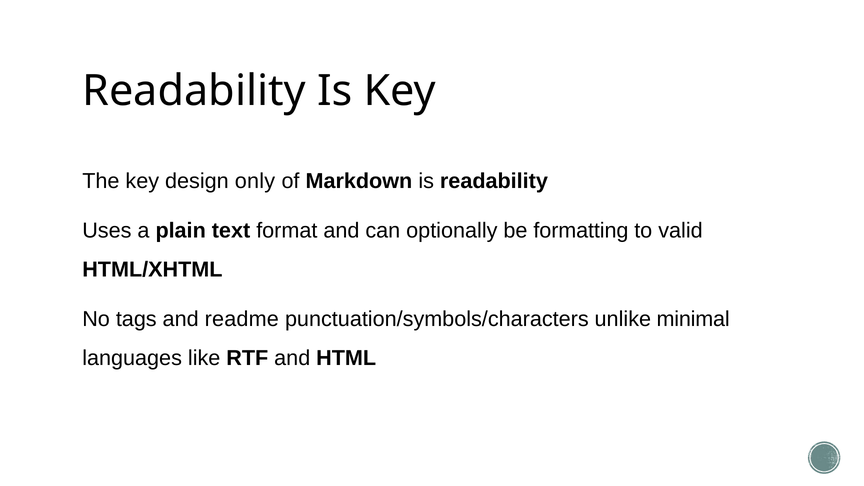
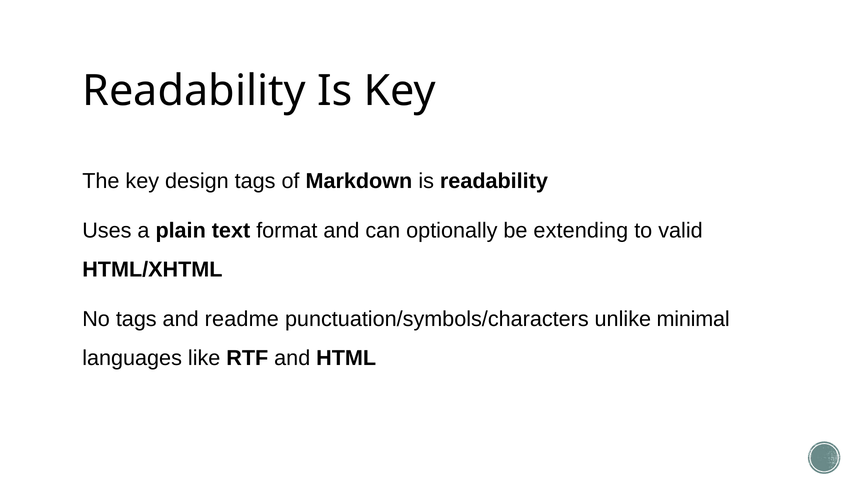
design only: only -> tags (255, 181)
formatting: formatting -> extending (581, 231)
